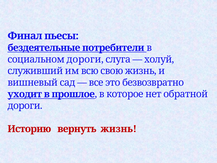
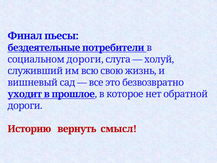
вернуть жизнь: жизнь -> смысл (119, 129)
